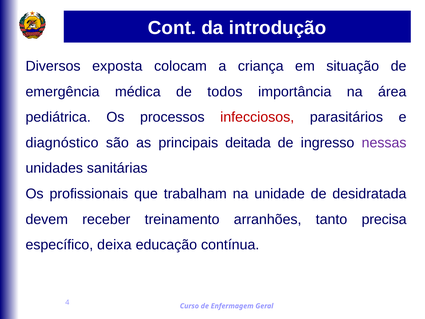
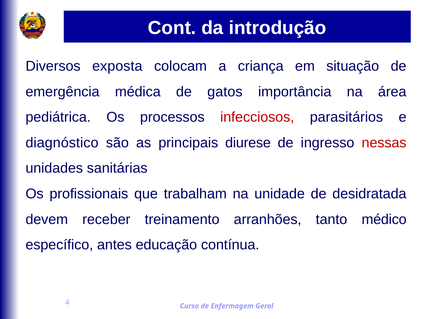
todos: todos -> gatos (225, 92)
deitada: deitada -> diurese (248, 143)
nessas colour: purple -> red (384, 143)
precisa: precisa -> médico (384, 219)
deixa: deixa -> antes (114, 245)
